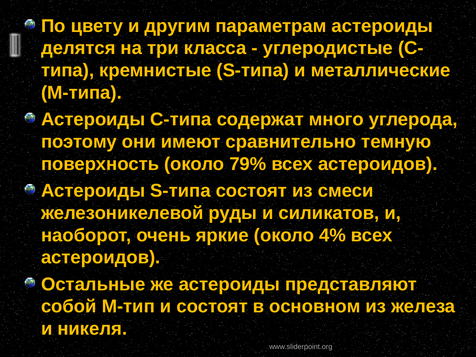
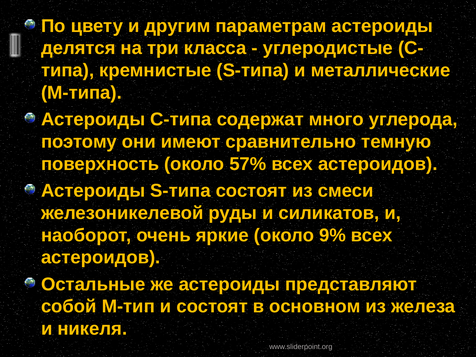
79%: 79% -> 57% (248, 164)
4%: 4% -> 9% (333, 235)
